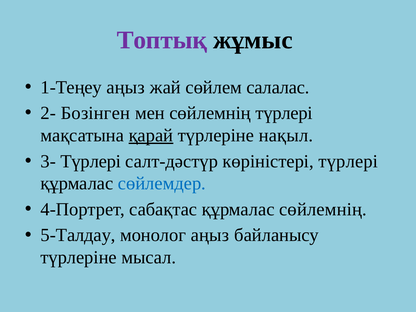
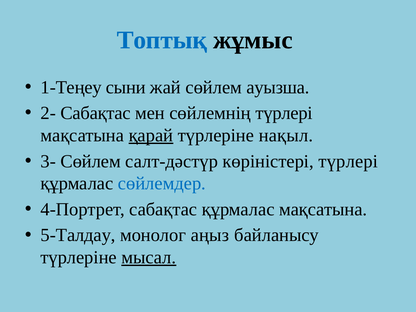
Топтық colour: purple -> blue (162, 40)
1-Теңеу аңыз: аңыз -> сыни (126, 87)
салалас: салалас -> ауызша (278, 87)
2- Бозінген: Бозінген -> Сабақтас (96, 113)
3- Түрлері: Түрлері -> Сөйлем (91, 161)
құрмалас сөйлемнің: сөйлемнің -> мақсатына (323, 209)
мысал underline: none -> present (149, 257)
